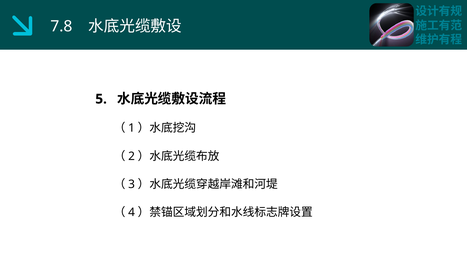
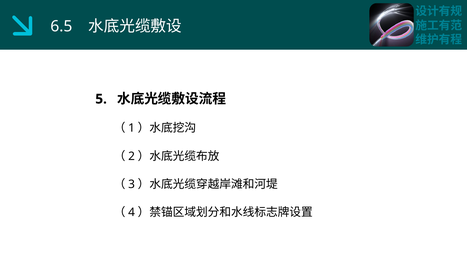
7.8: 7.8 -> 6.5 (61, 26)
